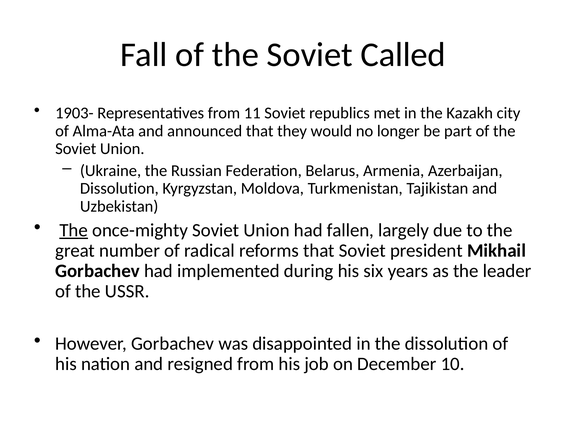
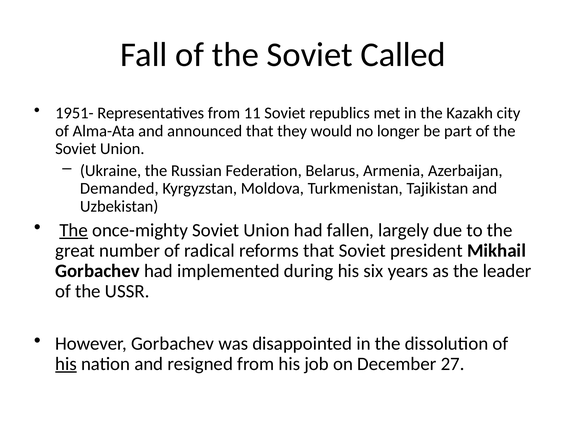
1903-: 1903- -> 1951- (74, 113)
Dissolution: Dissolution -> Demanded (119, 188)
his underline: none -> present (66, 363)
10: 10 -> 27 (453, 363)
